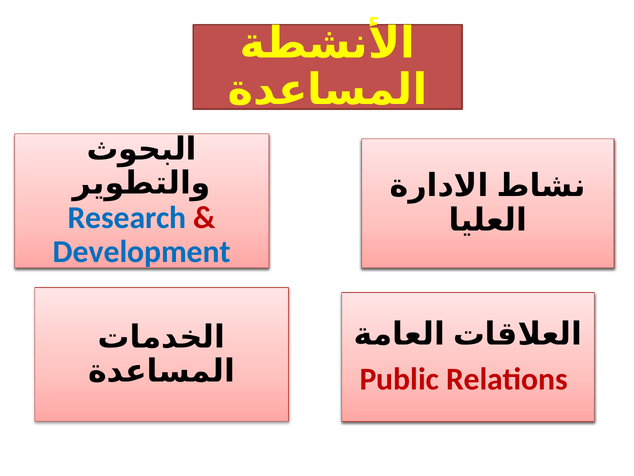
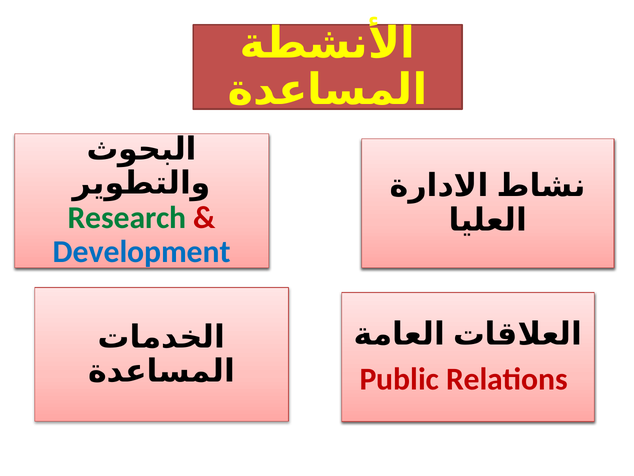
Research colour: blue -> green (127, 218)
